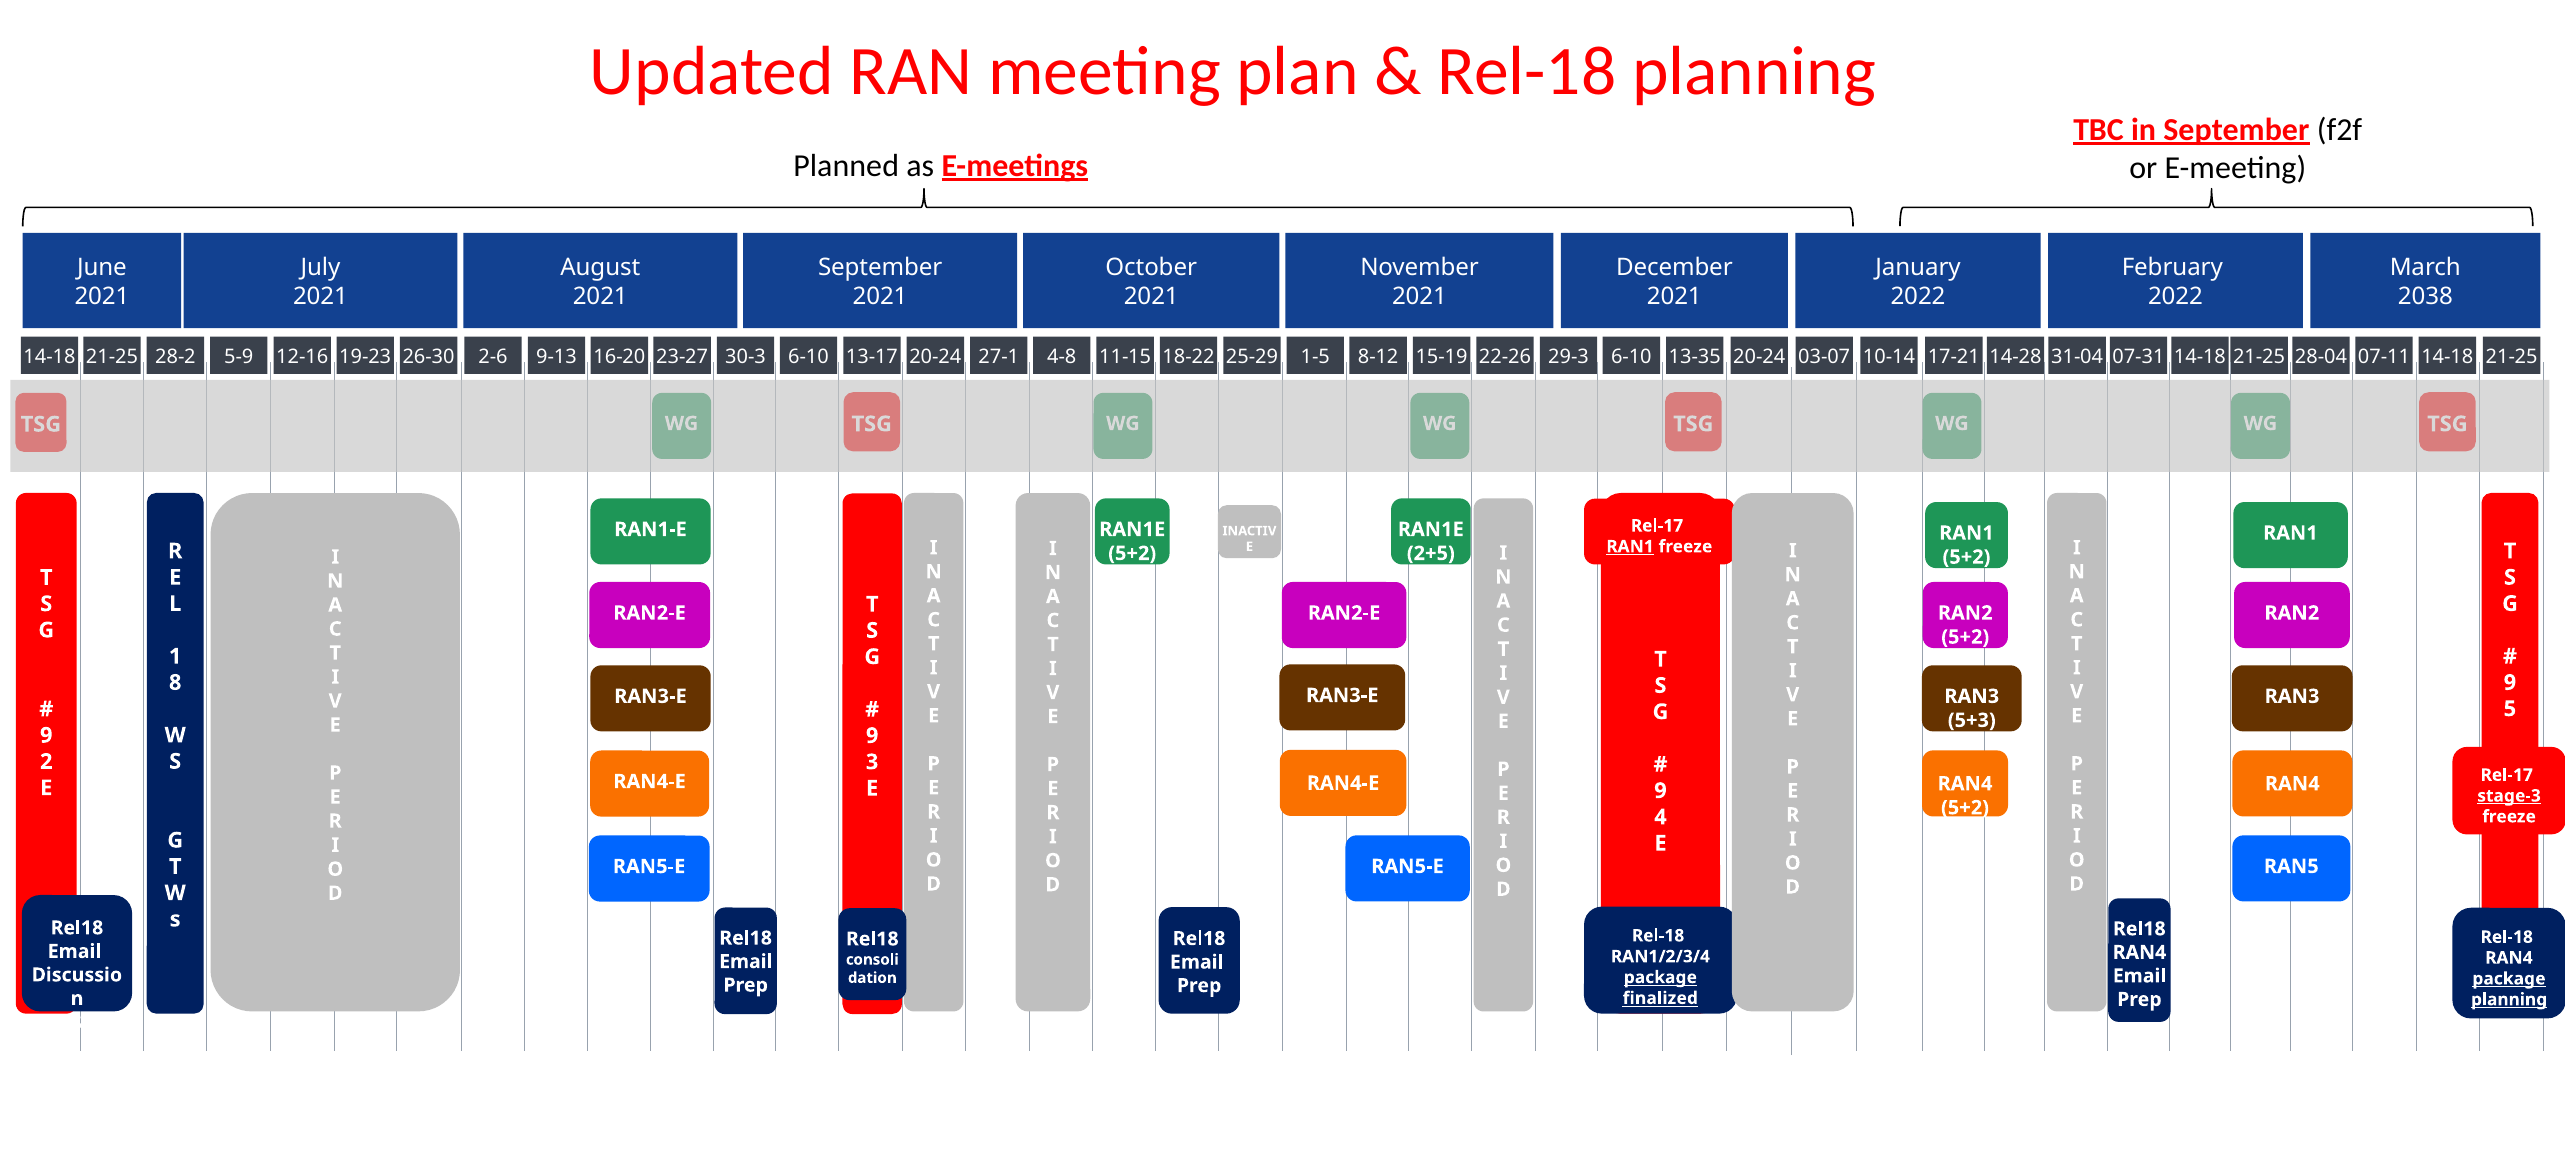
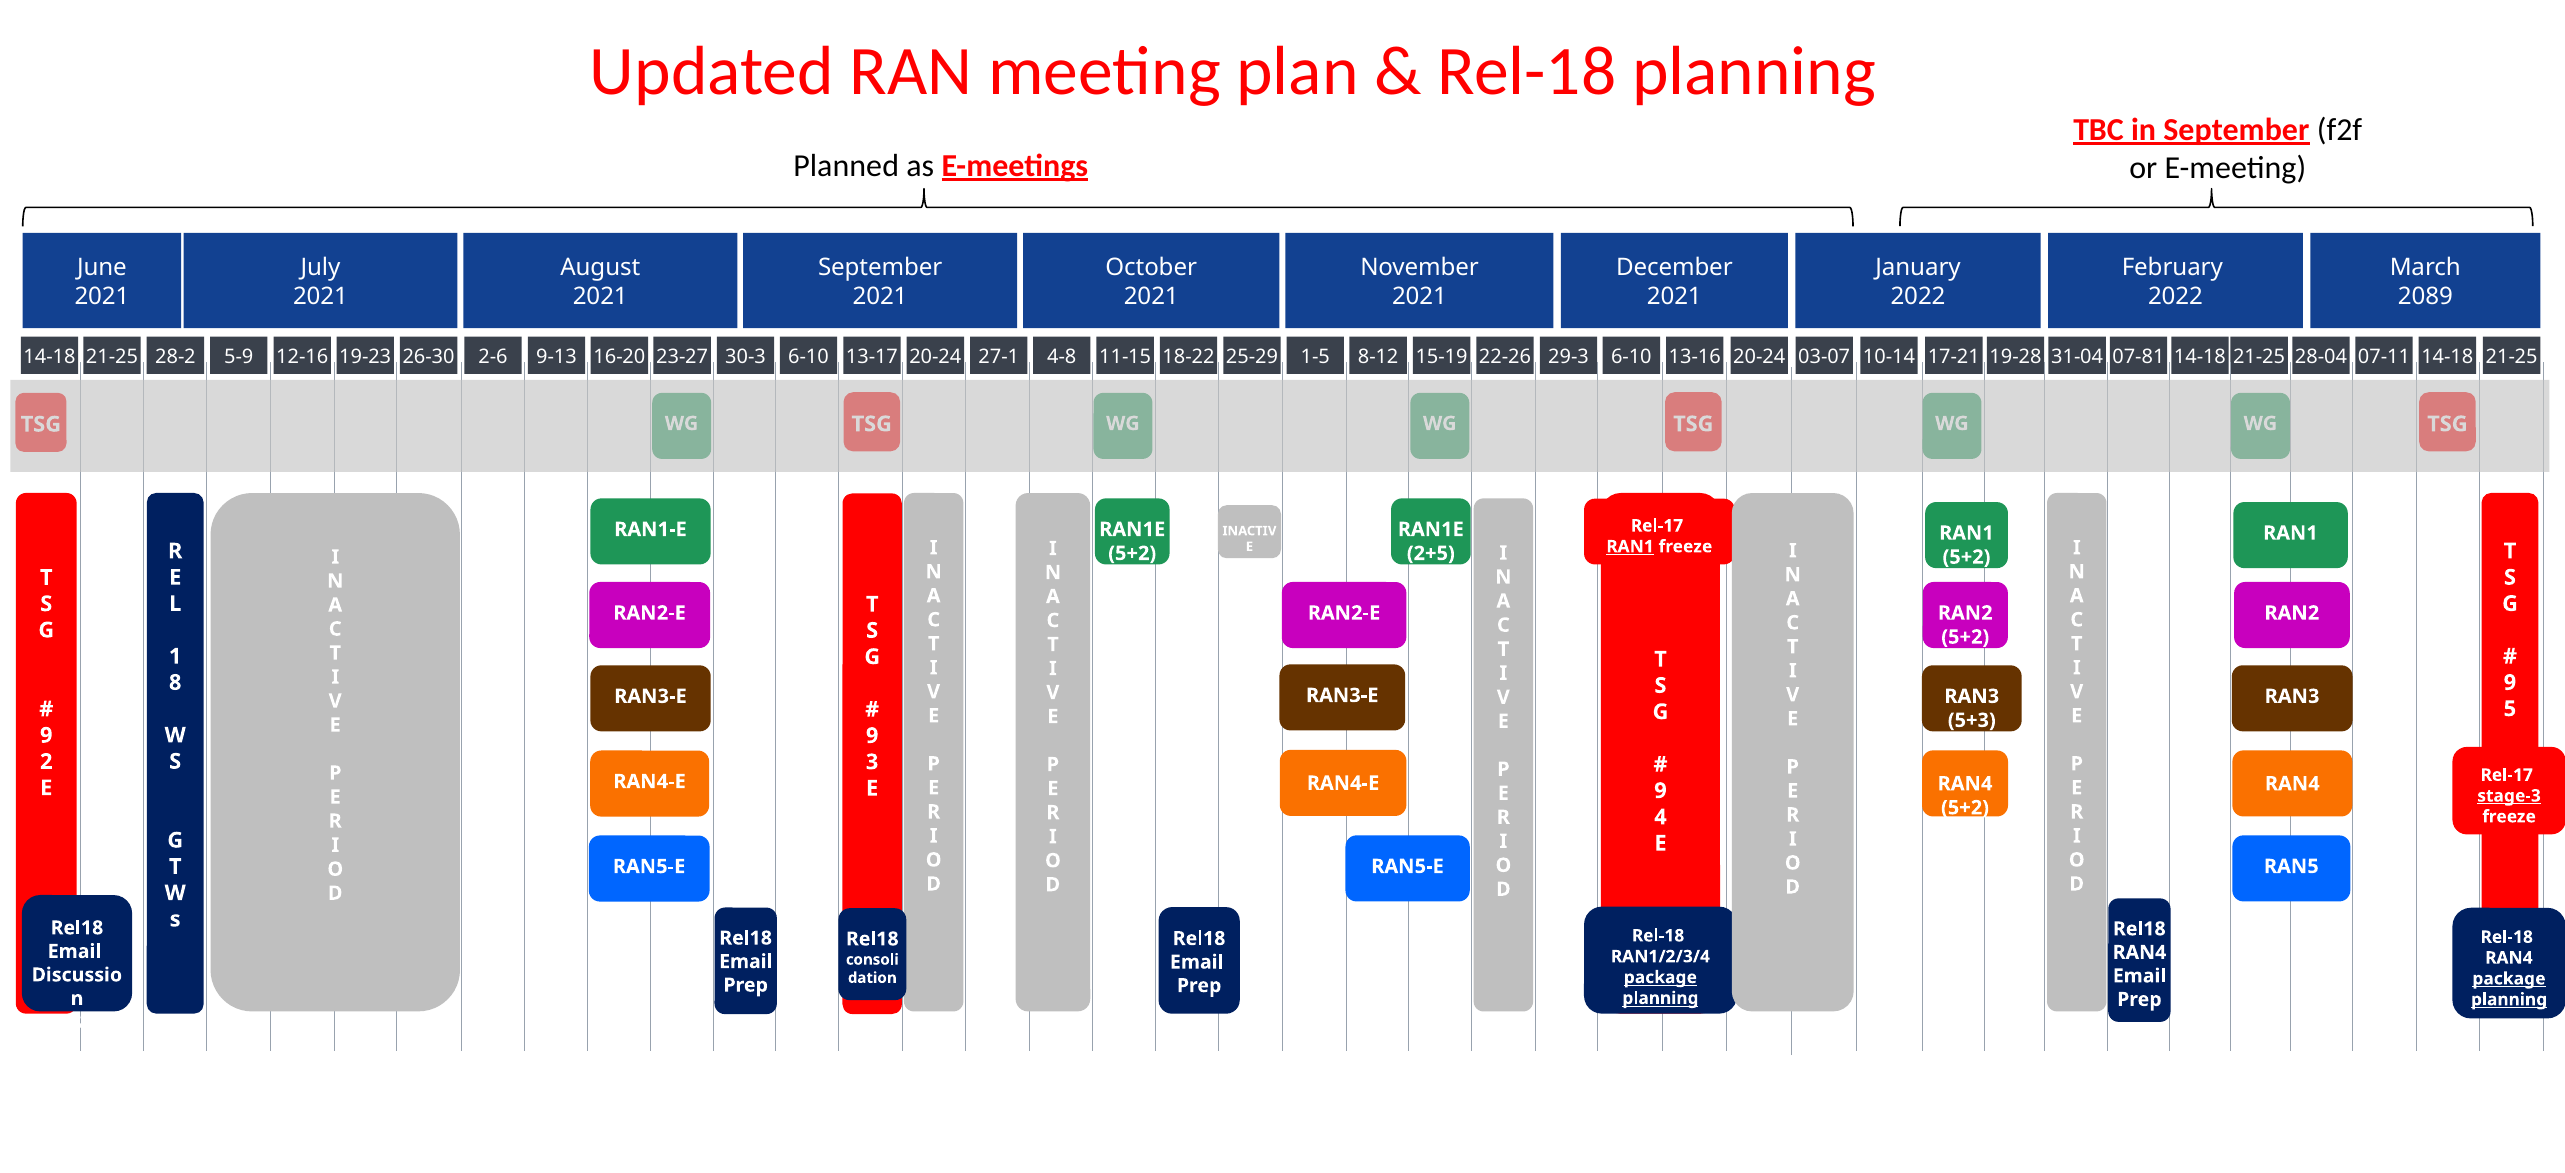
2038: 2038 -> 2089 (2425, 297)
13-35: 13-35 -> 13-16 (1695, 357)
14-28: 14-28 -> 19-28 (2015, 357)
07-31: 07-31 -> 07-81 (2138, 357)
finalized: finalized -> planning (1660, 998)
